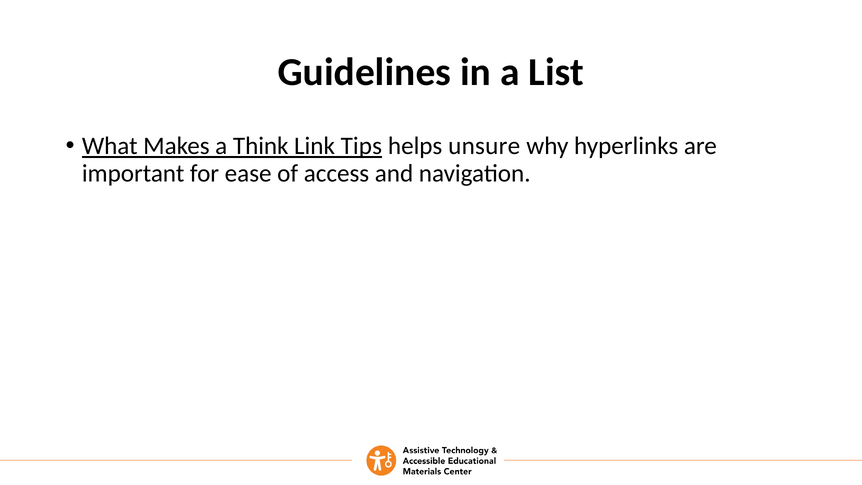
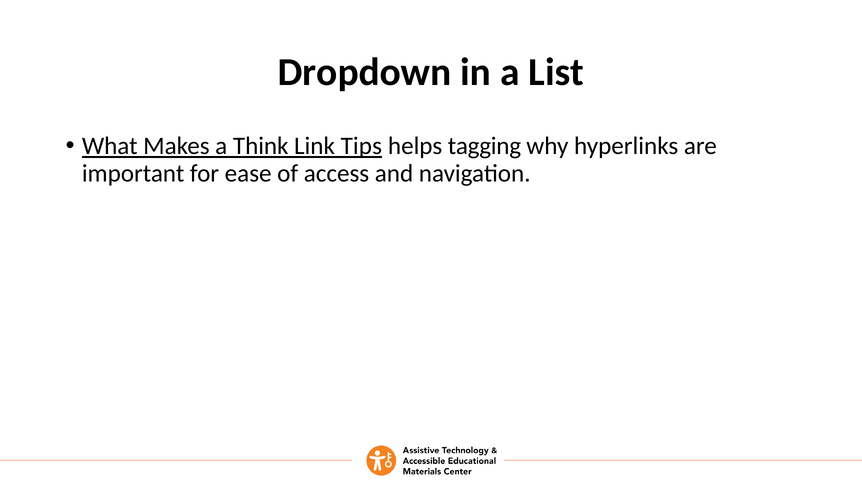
Guidelines: Guidelines -> Dropdown (364, 72)
unsure: unsure -> tagging (484, 146)
